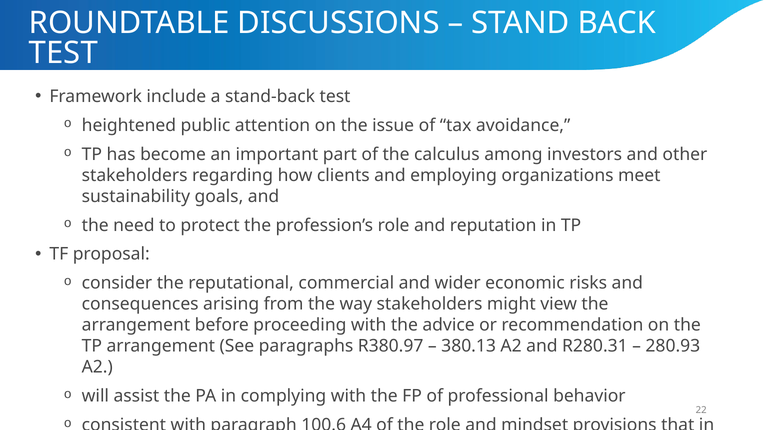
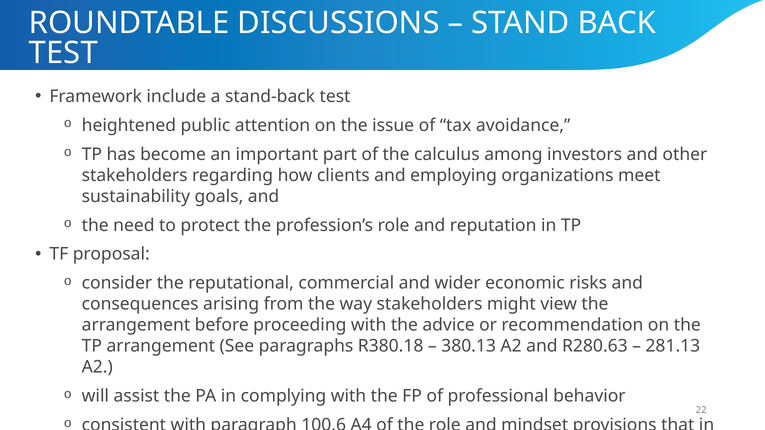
R380.97: R380.97 -> R380.18 (391, 346)
R280.31: R280.31 -> R280.63 (595, 346)
280.93: 280.93 -> 281.13 (673, 346)
